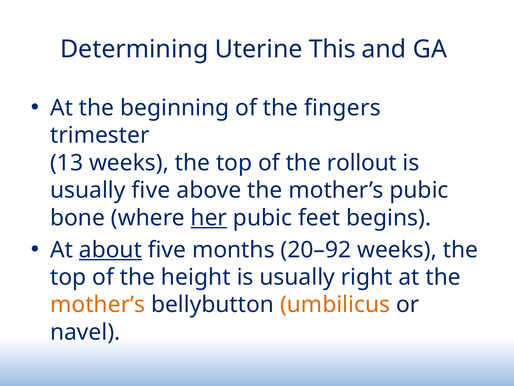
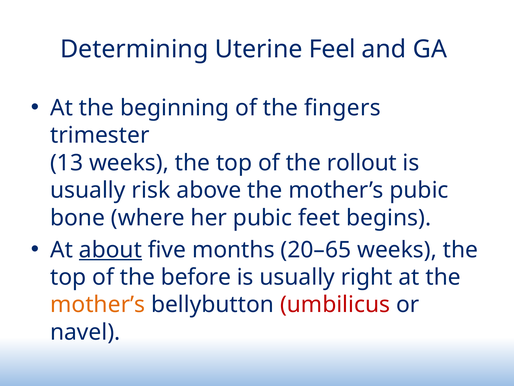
This: This -> Feel (332, 49)
usually five: five -> risk (151, 190)
her underline: present -> none (209, 218)
20–92: 20–92 -> 20–65 (316, 250)
height: height -> before (196, 277)
umbilicus colour: orange -> red (335, 304)
